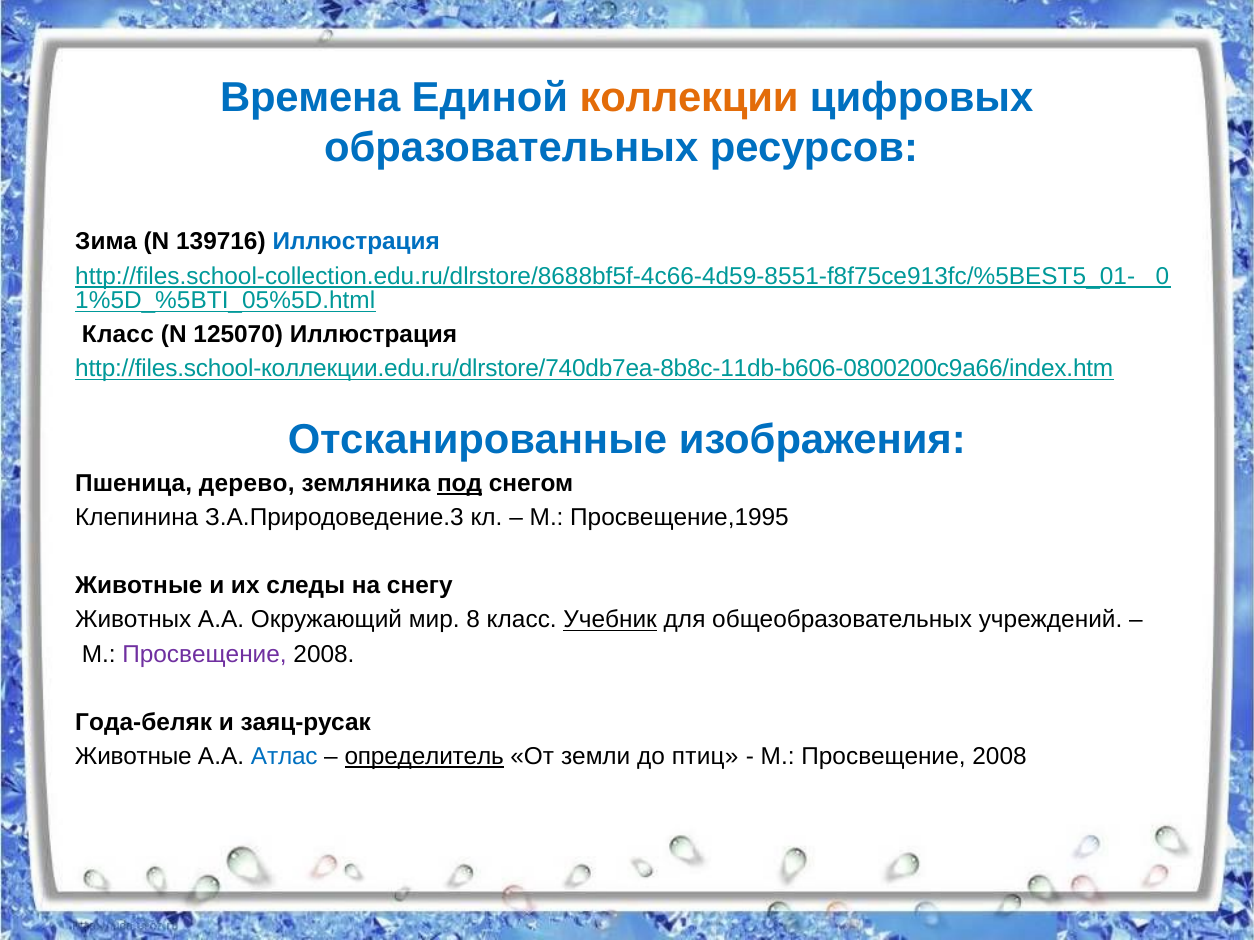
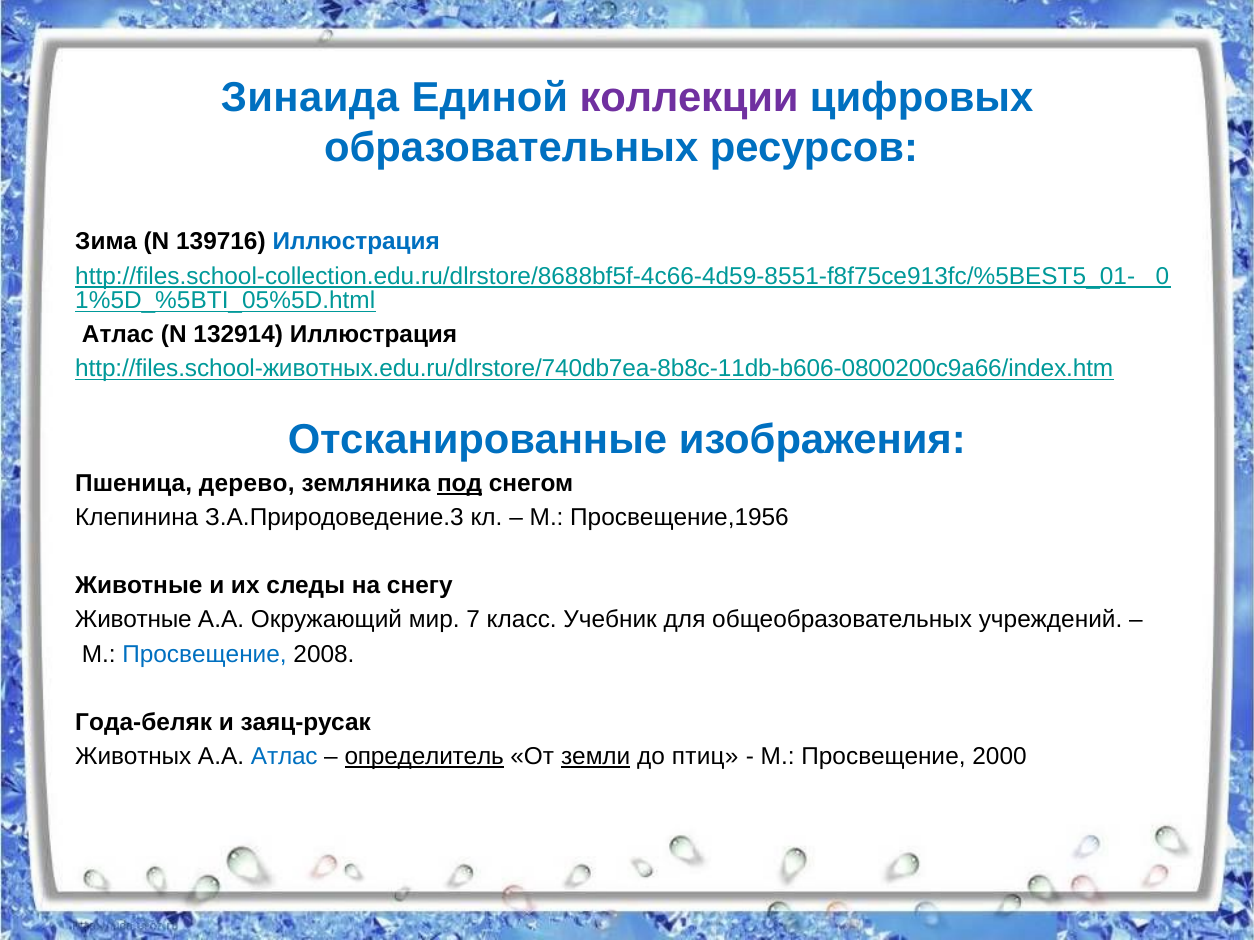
Времена: Времена -> Зинаида (310, 98)
коллекции colour: orange -> purple (689, 98)
Класс: Класс -> Атлас (118, 335)
125070: 125070 -> 132914 (238, 335)
http://files.school-коллекции.edu.ru/dlrstore/740db7ea-8b8c-11db-b606-0800200c9a66/index.htm: http://files.school-коллекции.edu.ru/dlrstore/740db7ea-8b8c-11db-b606-0800200c9a66/index.htm -> http://files.school-животных.edu.ru/dlrstore/740db7ea-8b8c-11db-b606-0800200c9a66/index.htm (594, 369)
Просвещение,1995: Просвещение,1995 -> Просвещение,1956 (680, 518)
Животных: Животных -> Животные (133, 620)
8: 8 -> 7 (473, 620)
Учебник underline: present -> none (610, 620)
Просвещение colour: purple -> blue (205, 654)
Животные: Животные -> Животных (133, 757)
земли underline: none -> present (596, 757)
2008: 2008 -> 2000 (1000, 757)
